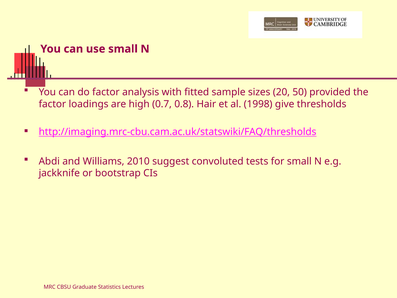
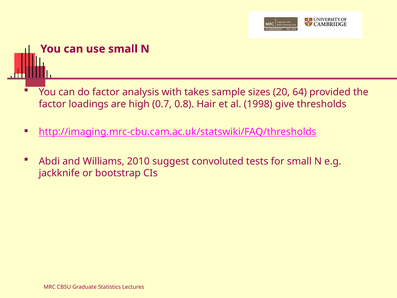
fitted: fitted -> takes (197, 92)
50: 50 -> 64 (300, 92)
